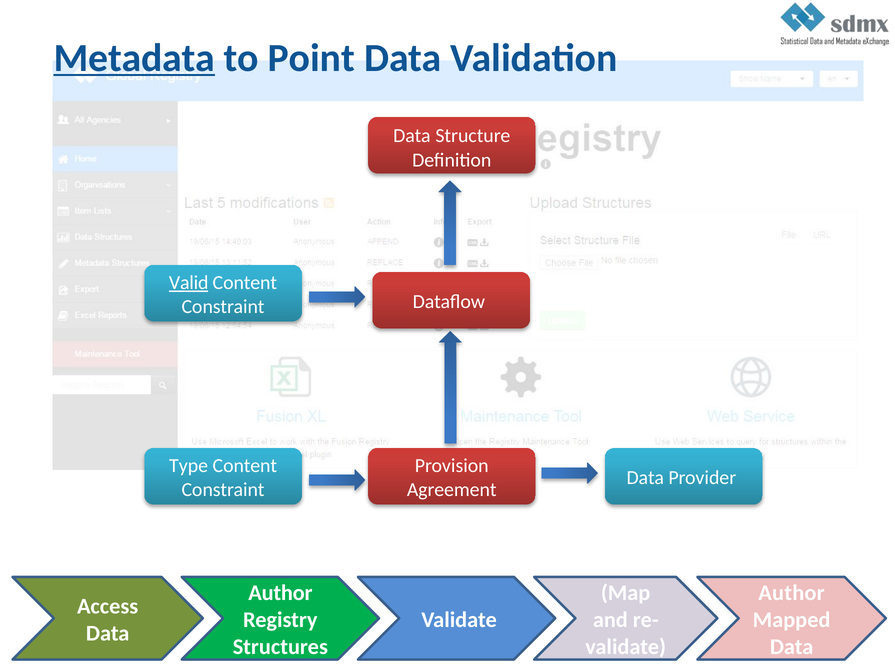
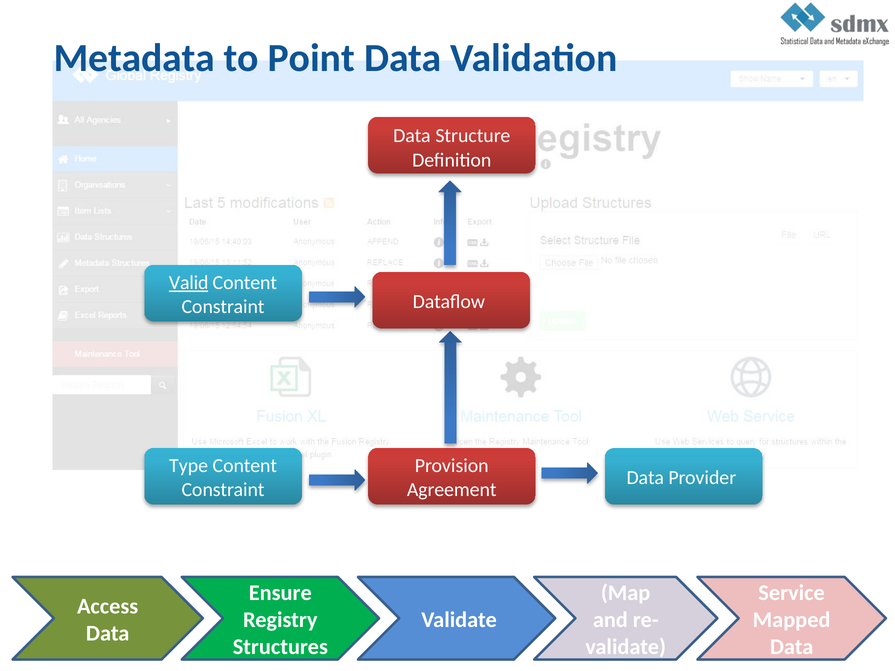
Metadata underline: present -> none (134, 58)
Author: Author -> Ensure (280, 593)
Author: Author -> Service (792, 593)
